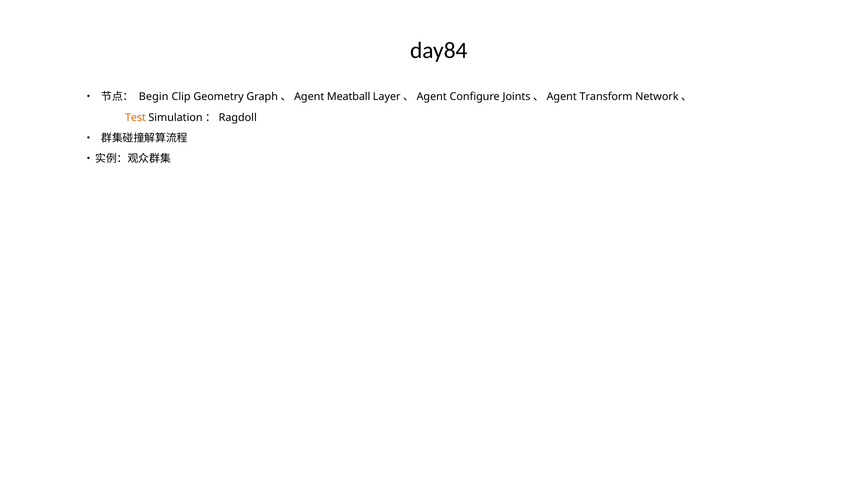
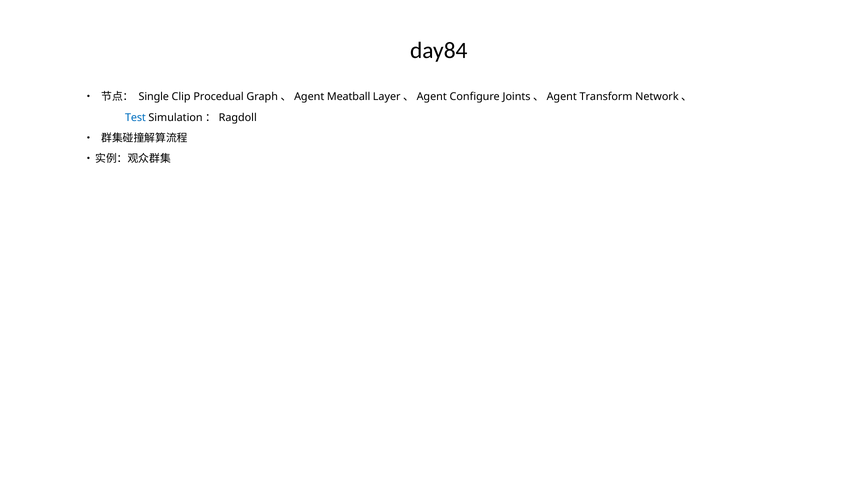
Begin: Begin -> Single (154, 97)
Geometry: Geometry -> Procedual (219, 97)
Test colour: orange -> blue (135, 118)
